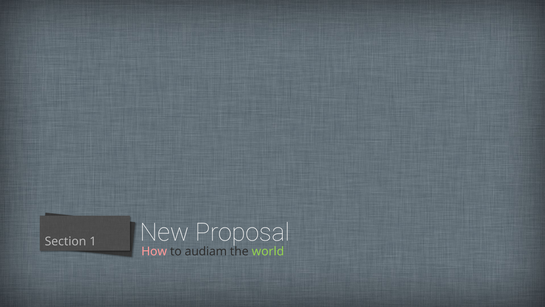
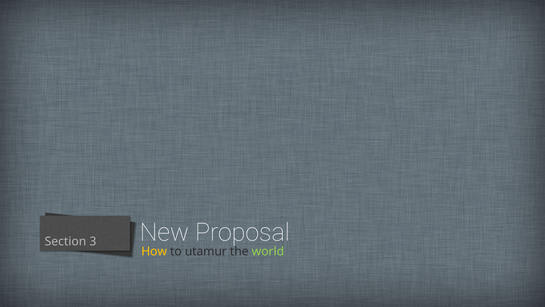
1: 1 -> 3 (93, 241)
How colour: pink -> yellow (154, 251)
audiam: audiam -> utamur (206, 251)
